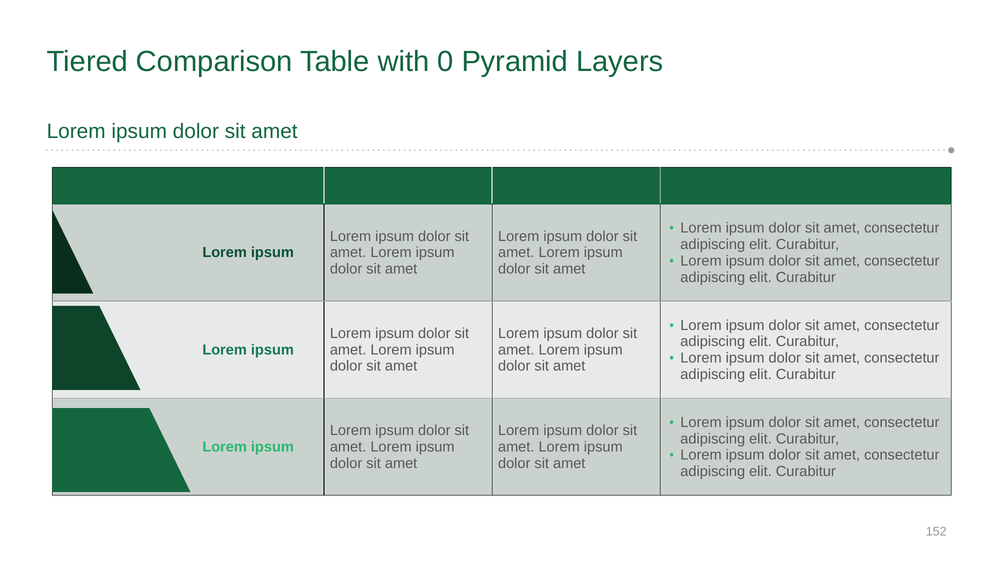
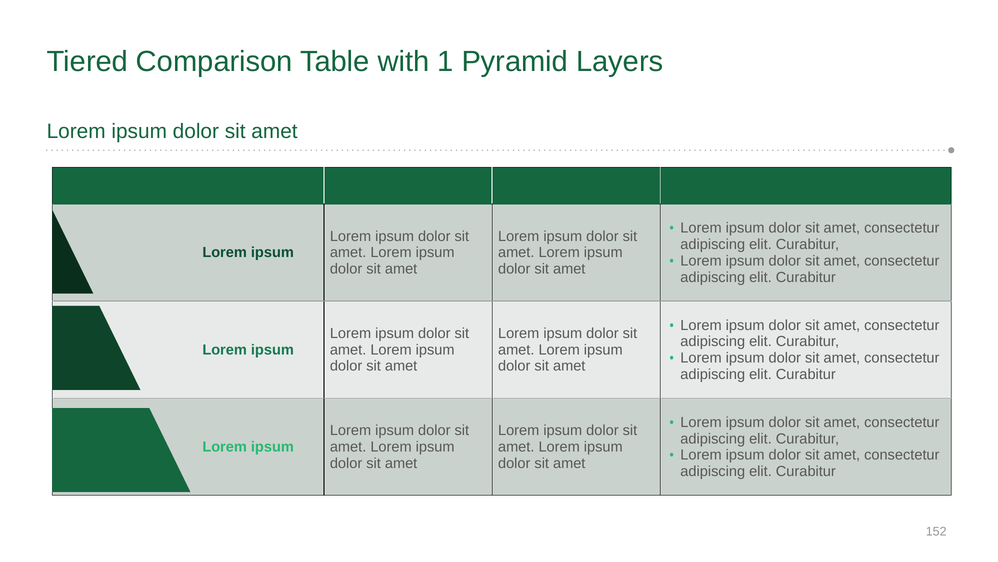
0: 0 -> 1 (445, 62)
